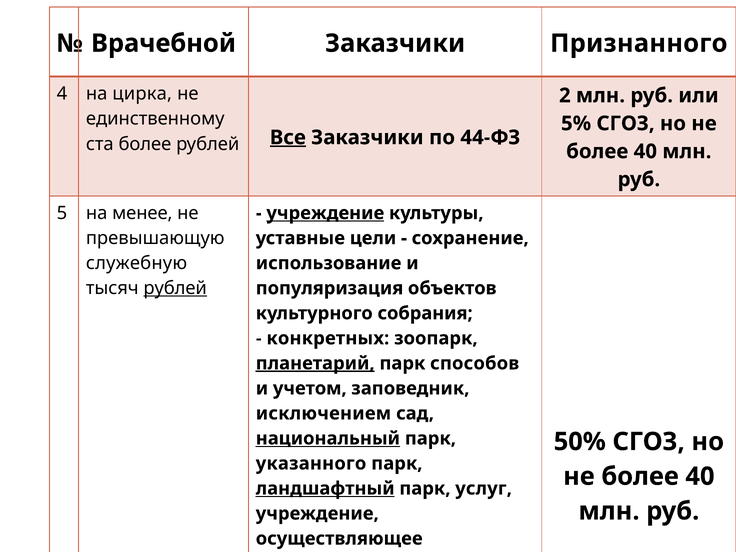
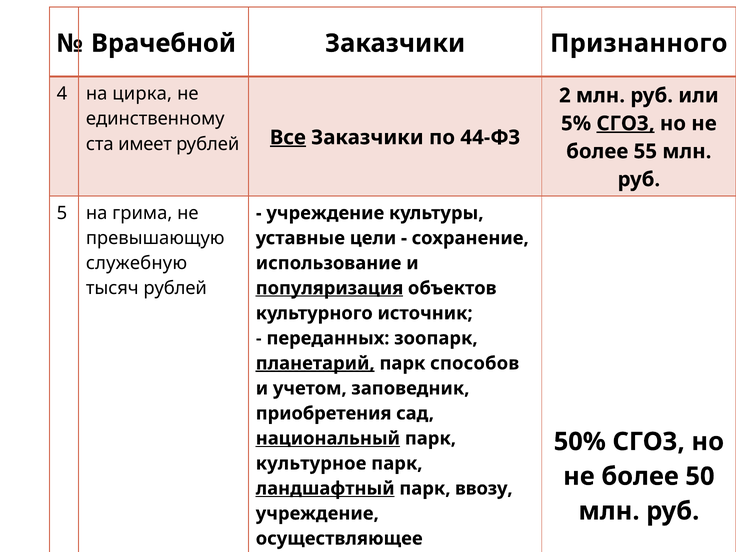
СГОЗ underline: none -> present (626, 123)
ста более: более -> имеет (145, 144)
40: 40 -> 55 (645, 151)
менее: менее -> грима (142, 213)
учреждение underline: present -> none (325, 213)
рублей underline: present -> none (175, 288)
популяризация underline: none -> present (330, 288)
собрания: собрания -> источник (425, 313)
конкретных: конкретных -> переданных (328, 338)
исключением: исключением -> приобретения (324, 413)
указанного: указанного -> культурное (311, 463)
40: 40 -> 50 (700, 476)
услуг: услуг -> ввозу (484, 488)
